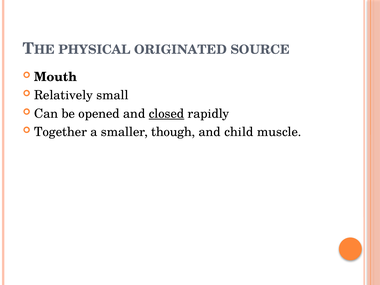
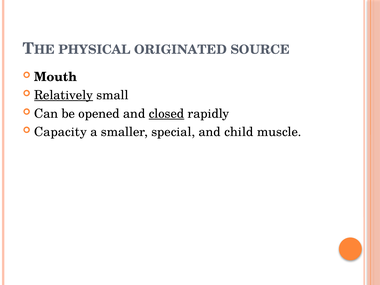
Relatively underline: none -> present (64, 95)
Together: Together -> Capacity (60, 132)
though: though -> special (173, 132)
